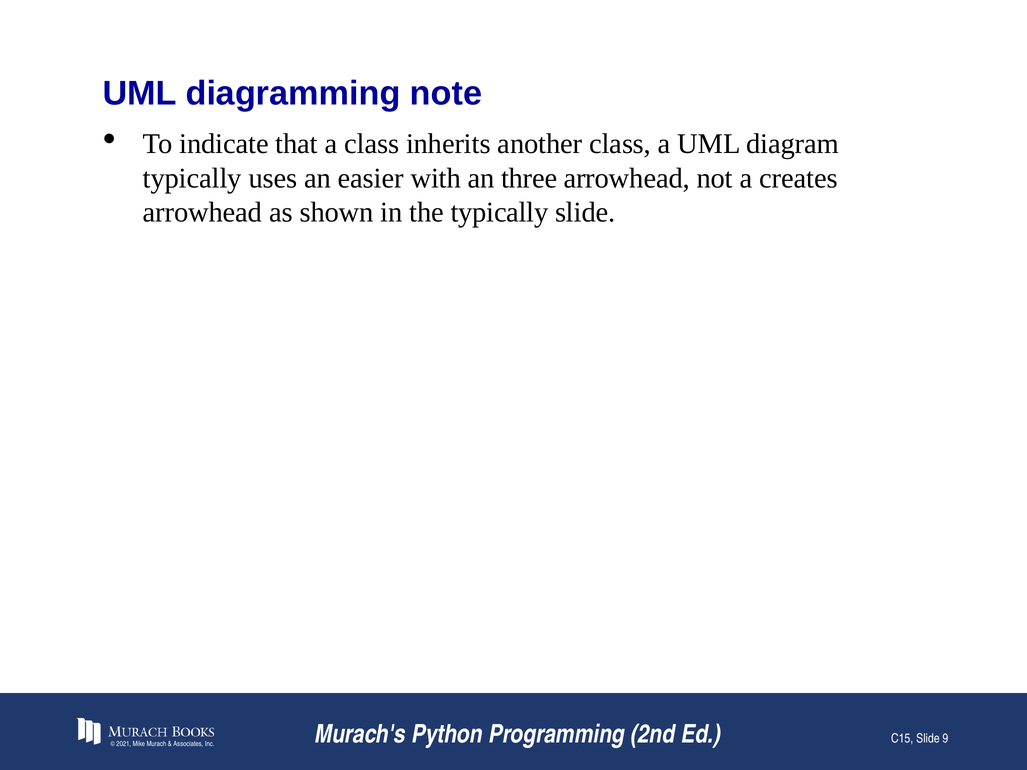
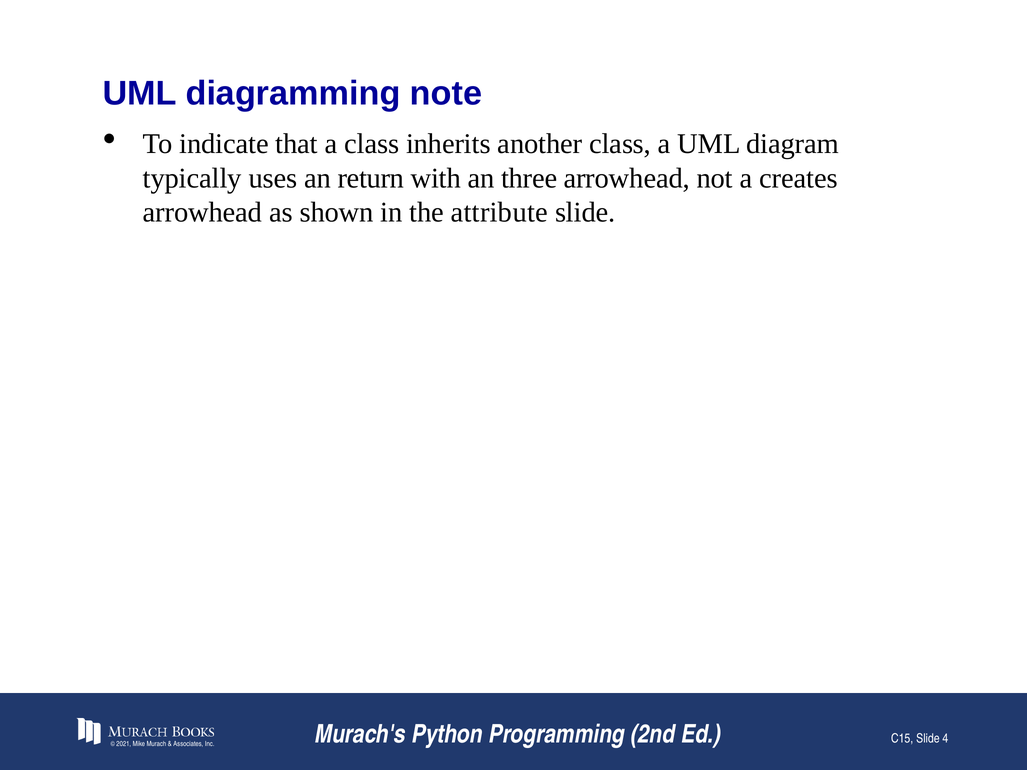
easier: easier -> return (371, 178)
the typically: typically -> attribute (499, 213)
9: 9 -> 4 (945, 739)
